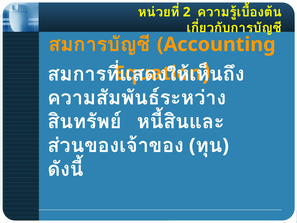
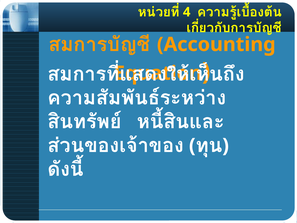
2: 2 -> 4 (187, 12)
